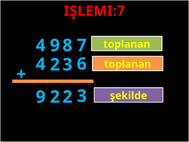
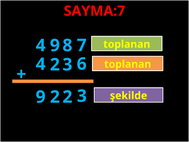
IŞLEMI:7: IŞLEMI:7 -> SAYMA:7 (95, 11)
